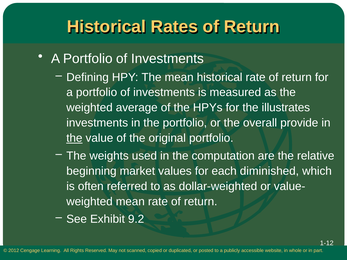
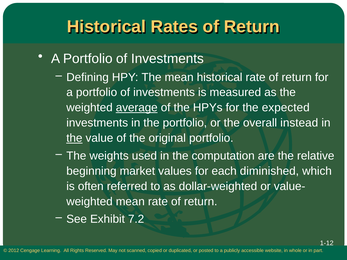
average underline: none -> present (137, 108)
illustrates: illustrates -> expected (286, 108)
provide: provide -> instead (299, 123)
9.2: 9.2 -> 7.2 (136, 219)
